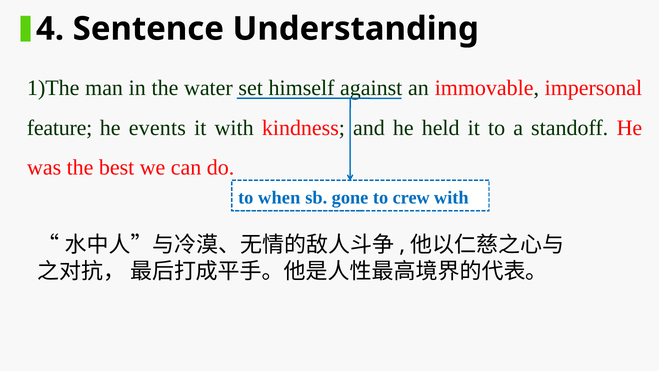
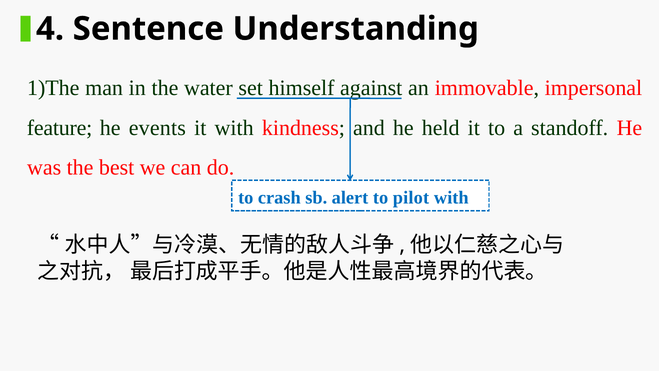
when: when -> crash (279, 198)
gone: gone -> alert (350, 198)
crew: crew -> pilot (411, 198)
